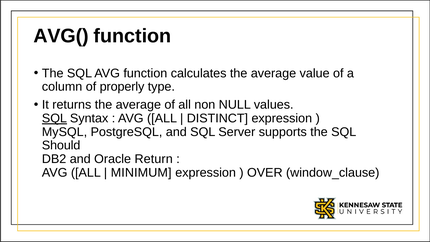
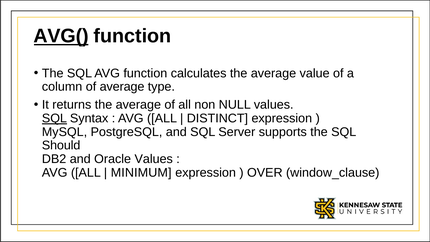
AVG( underline: none -> present (61, 36)
of properly: properly -> average (122, 87)
Oracle Return: Return -> Values (154, 159)
